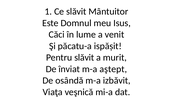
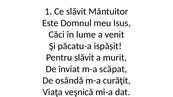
aştept: aştept -> scăpat (113, 69)
izbăvit: izbăvit -> curăţit (117, 81)
